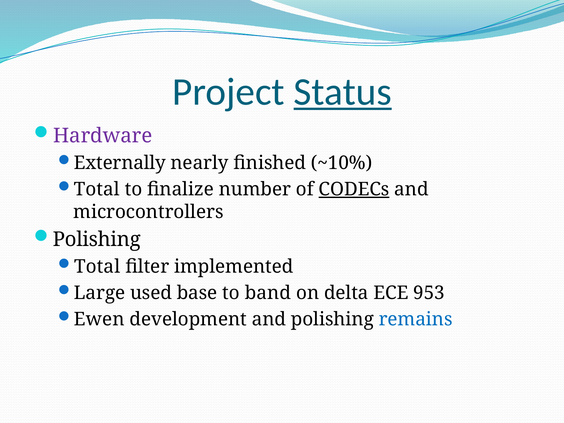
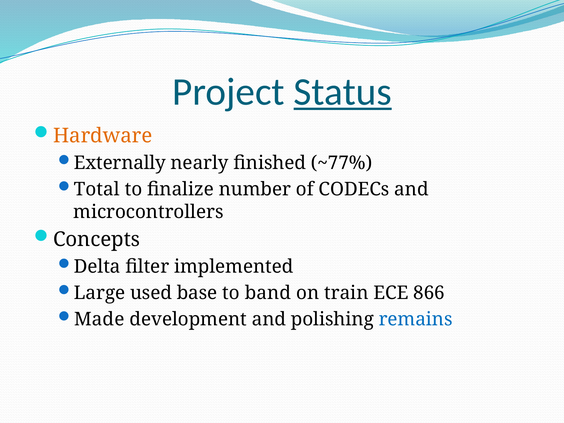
Hardware colour: purple -> orange (103, 136)
~10%: ~10% -> ~77% (342, 163)
CODECs underline: present -> none (354, 189)
Polishing: Polishing -> Concepts (97, 239)
Total: Total -> Delta (97, 267)
delta: delta -> train (346, 293)
953: 953 -> 866 (429, 293)
Ewen: Ewen -> Made (99, 319)
